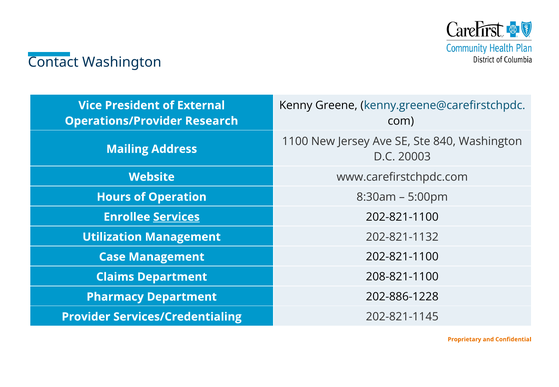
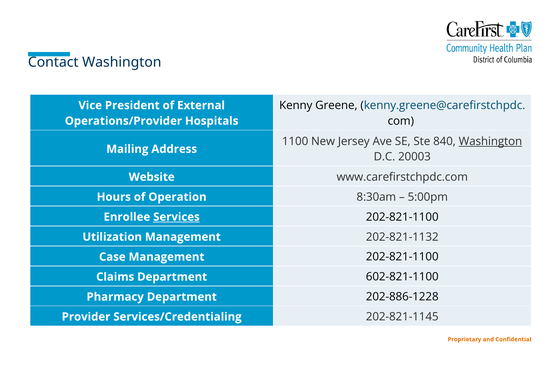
Research: Research -> Hospitals (212, 121)
Washington underline: none -> present (490, 141)
208-821-1100: 208-821-1100 -> 602-821-1100 (402, 277)
